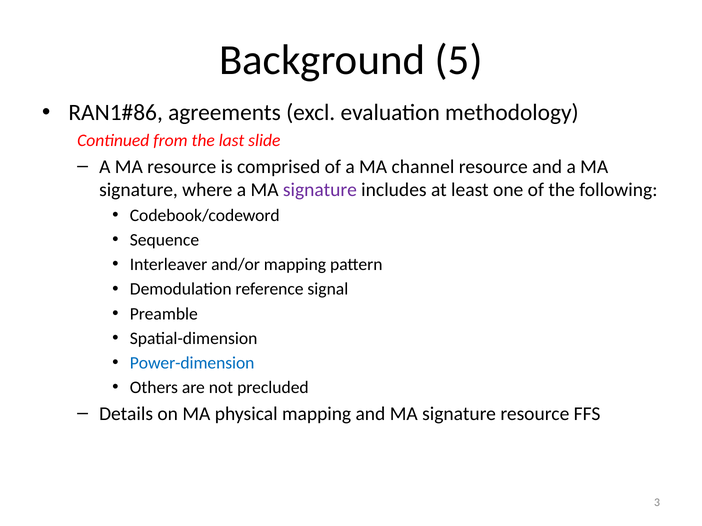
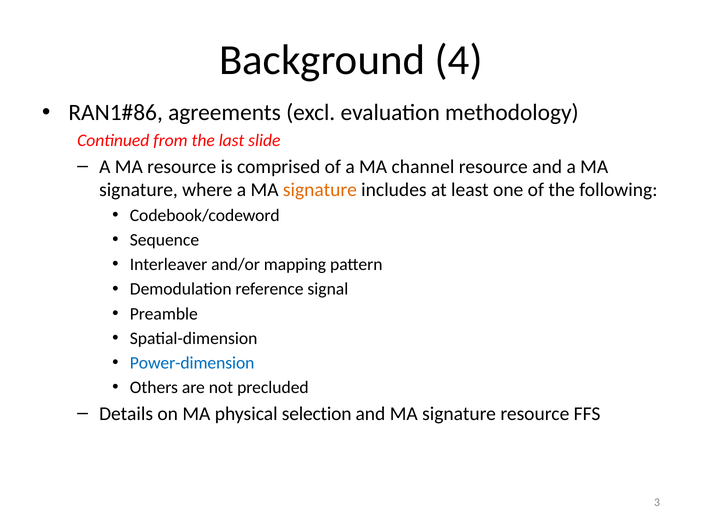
5: 5 -> 4 (459, 60)
signature colour: purple -> orange (320, 190)
physical mapping: mapping -> selection (317, 414)
